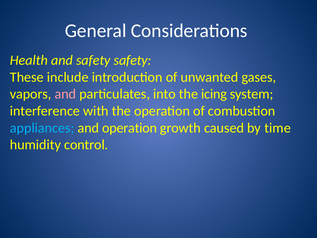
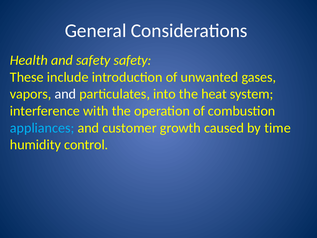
and colour: pink -> white (65, 94)
icing: icing -> heat (214, 94)
and operation: operation -> customer (129, 128)
